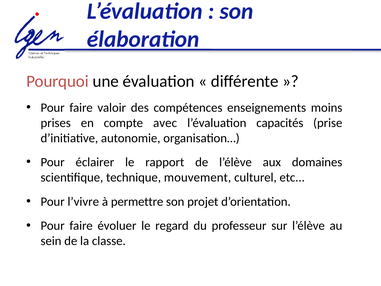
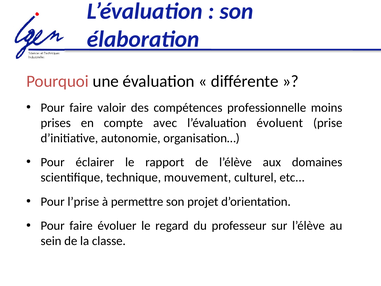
enseignements: enseignements -> professionnelle (267, 107)
capacités: capacités -> évoluent (280, 123)
l’vivre: l’vivre -> l’prise (83, 201)
